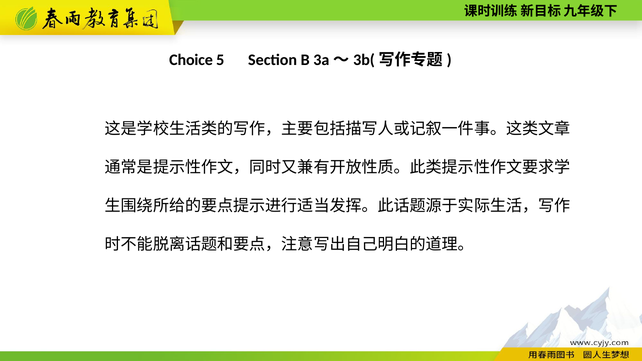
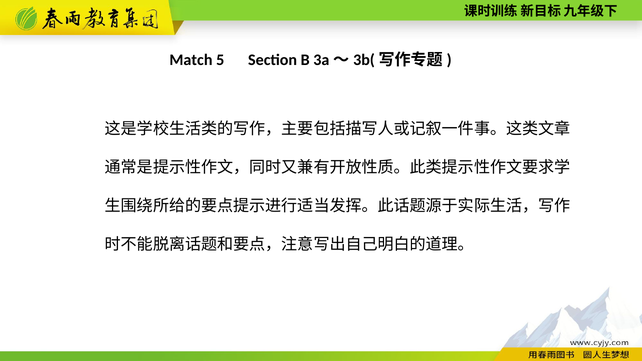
Choice: Choice -> Match (191, 60)
